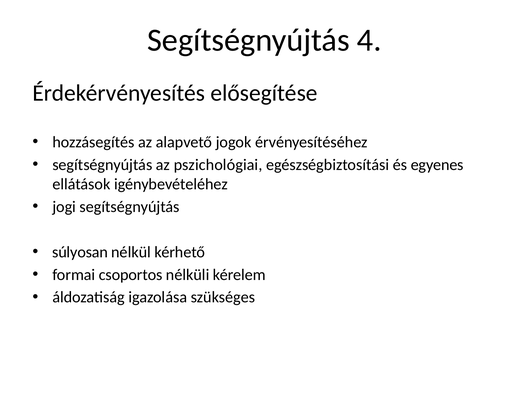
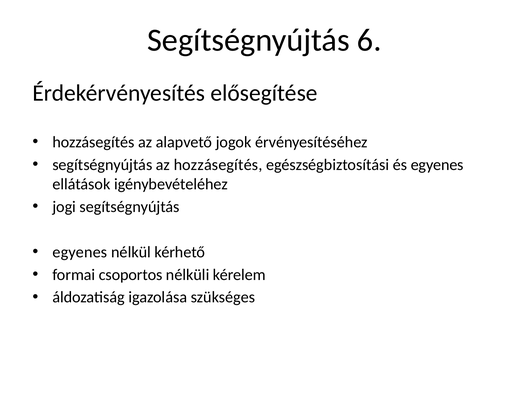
4: 4 -> 6 (369, 40)
az pszichológiai: pszichológiai -> hozzásegítés (218, 165)
súlyosan: súlyosan -> egyenes (80, 252)
